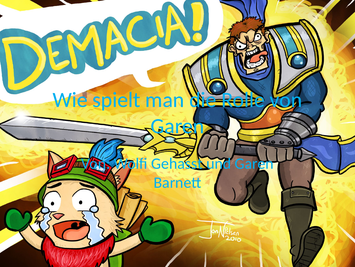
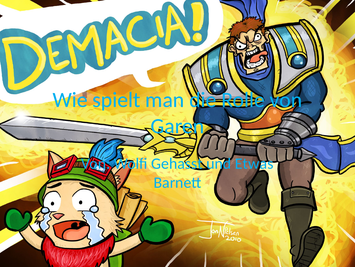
und Garen: Garen -> Etwas (254, 163)
